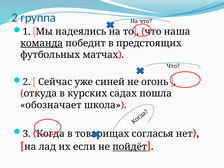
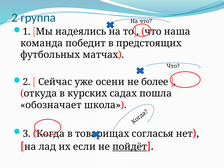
команда underline: present -> none (42, 43)
синей: синей -> осени (110, 82)
огонь: огонь -> более (155, 82)
